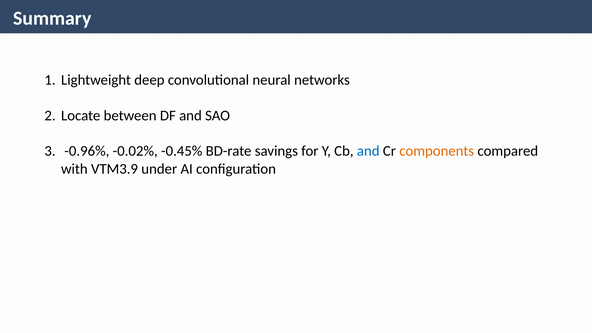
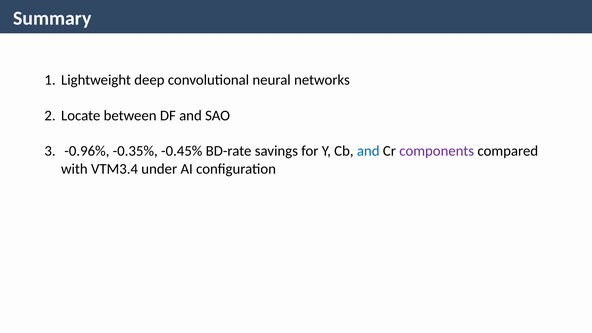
-0.02%: -0.02% -> -0.35% (135, 151)
components colour: orange -> purple (437, 151)
VTM3.9: VTM3.9 -> VTM3.4 (115, 169)
